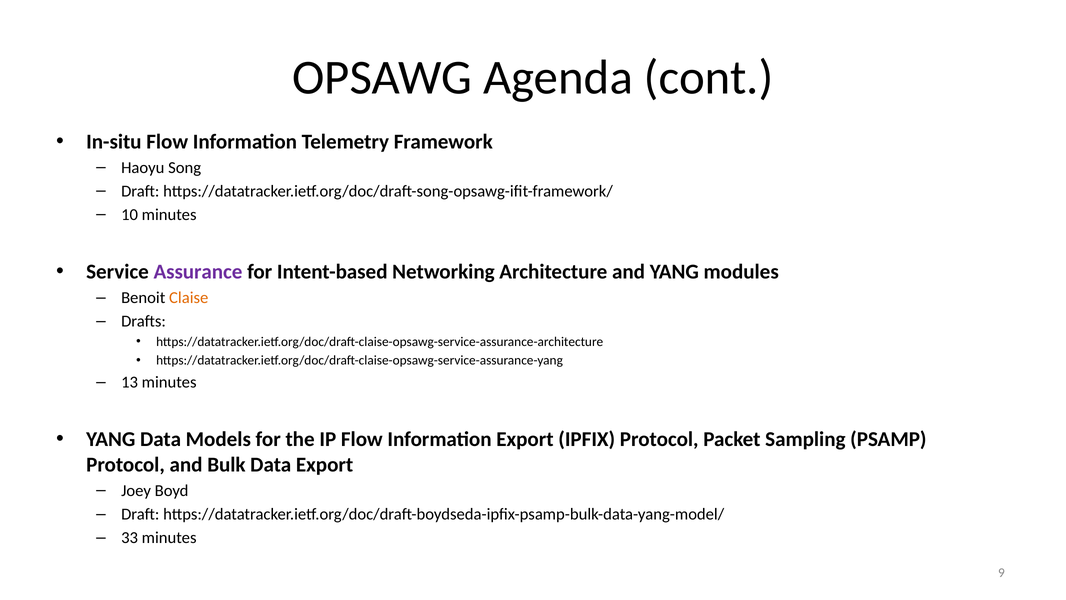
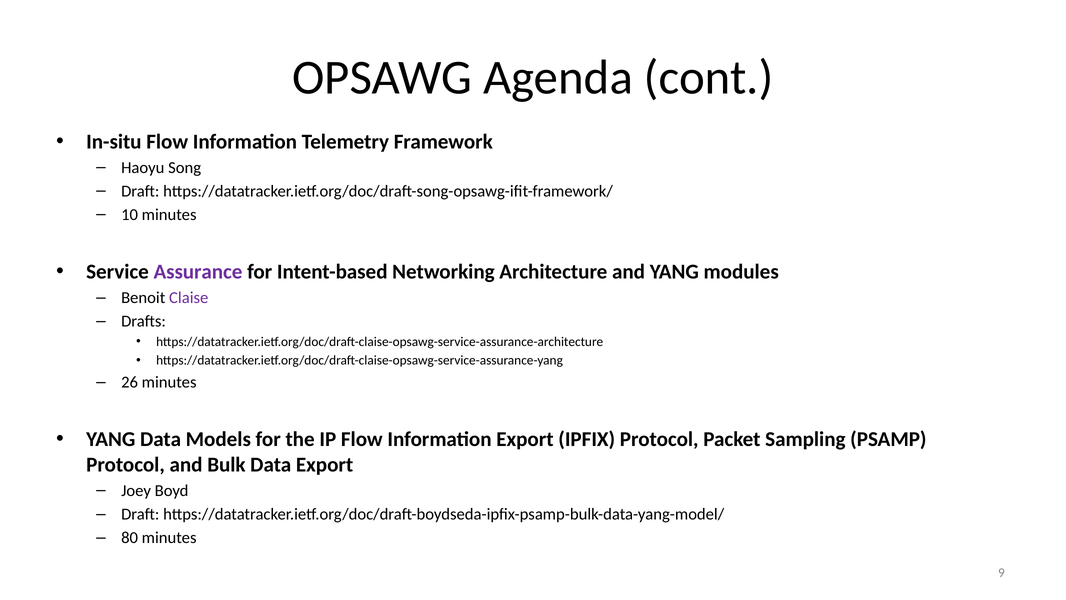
Claise colour: orange -> purple (189, 298)
13: 13 -> 26 (130, 382)
33: 33 -> 80 (130, 537)
